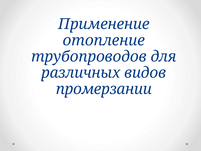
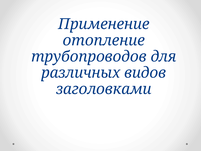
промерзании: промерзании -> заголовками (104, 89)
